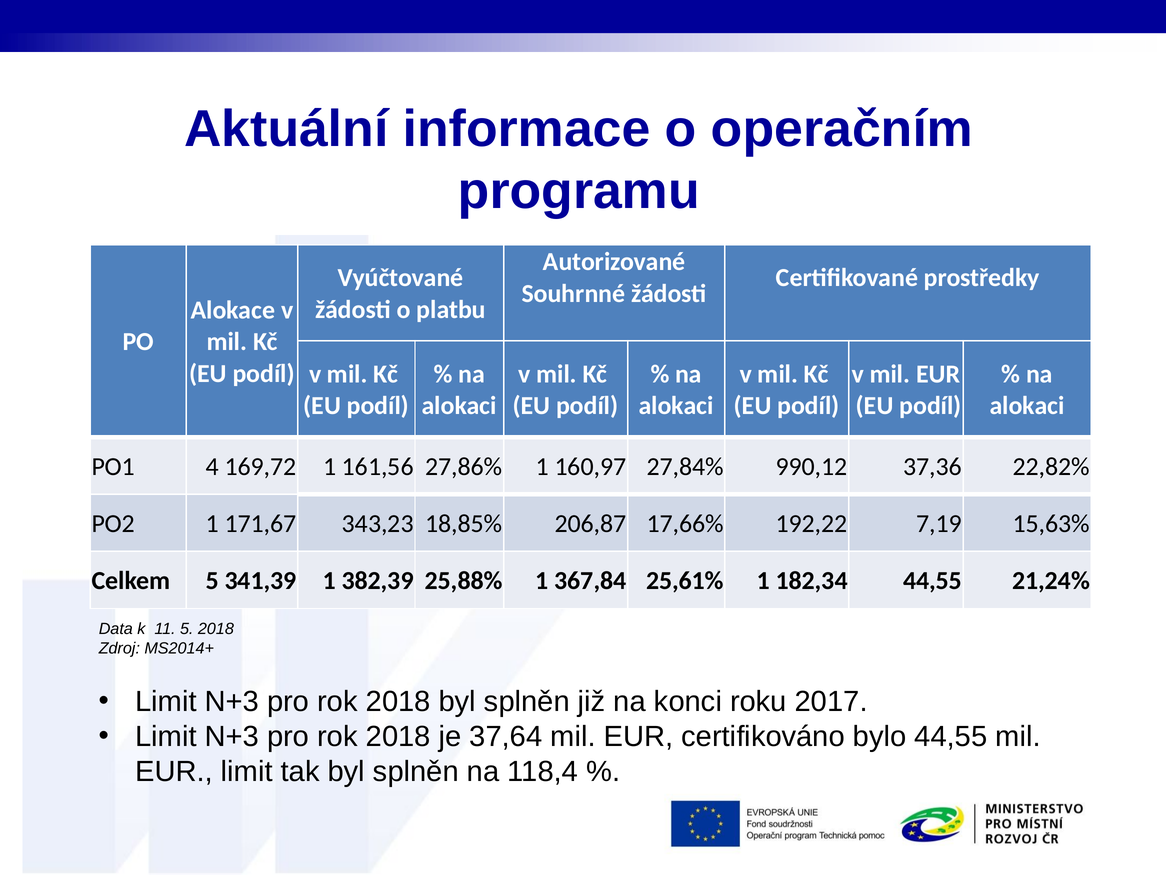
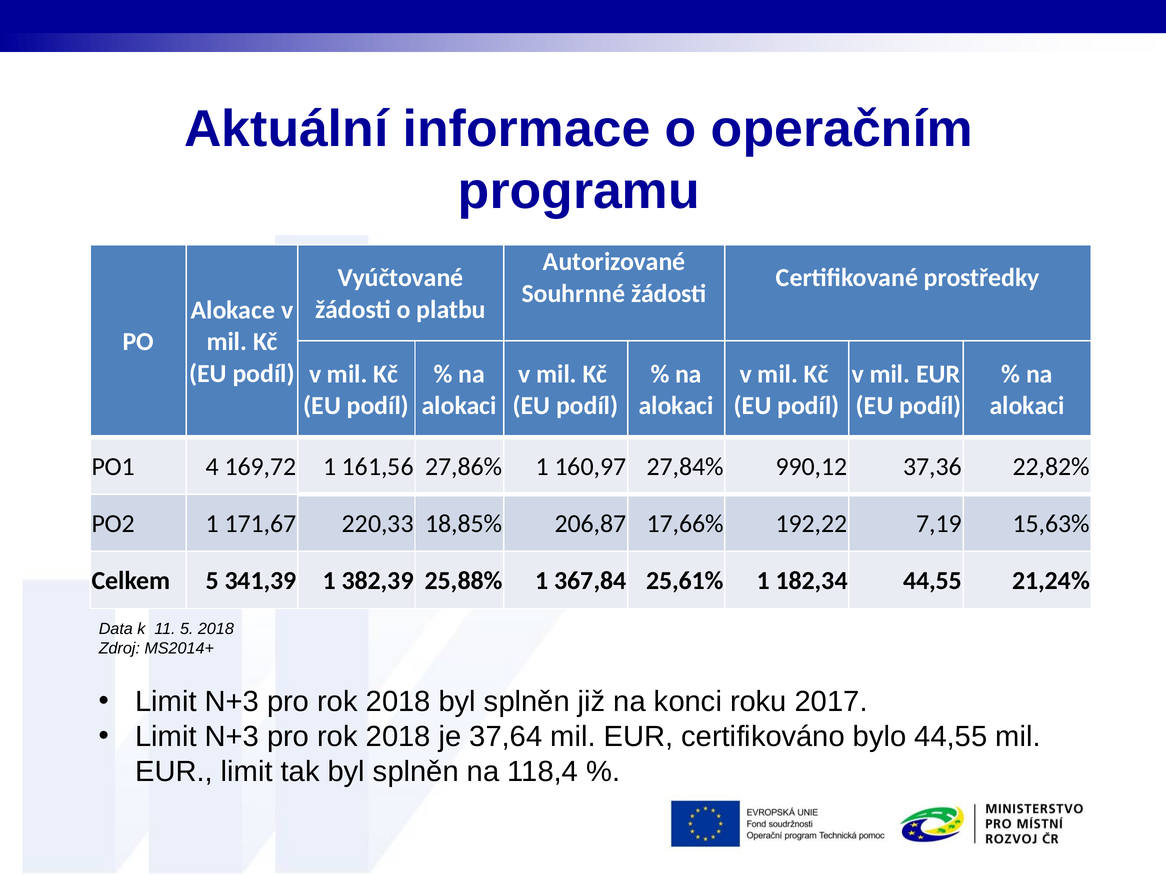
343,23: 343,23 -> 220,33 (378, 523)
